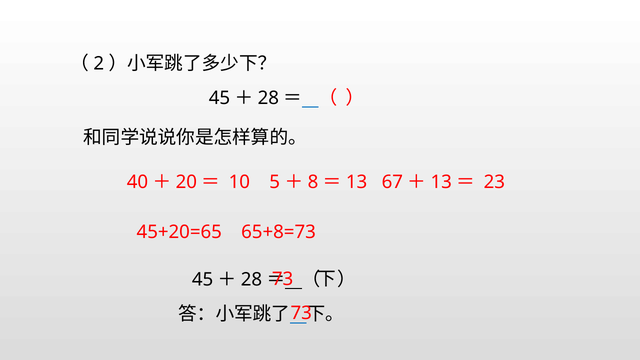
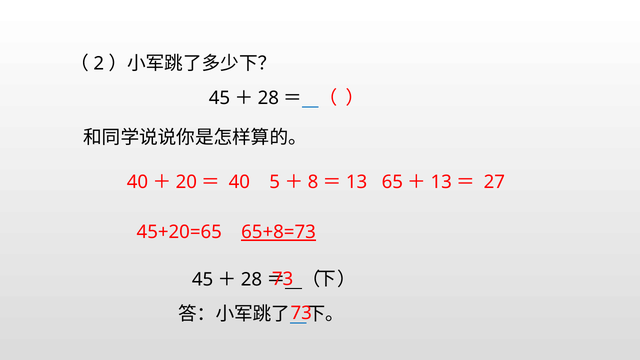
10: 10 -> 40 (239, 182)
67: 67 -> 65 (392, 182)
23: 23 -> 27 (494, 182)
65+8=73 underline: none -> present (279, 232)
